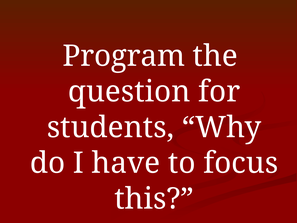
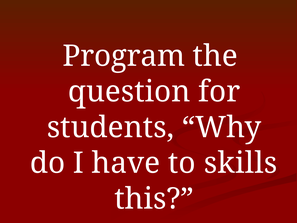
focus: focus -> skills (241, 163)
